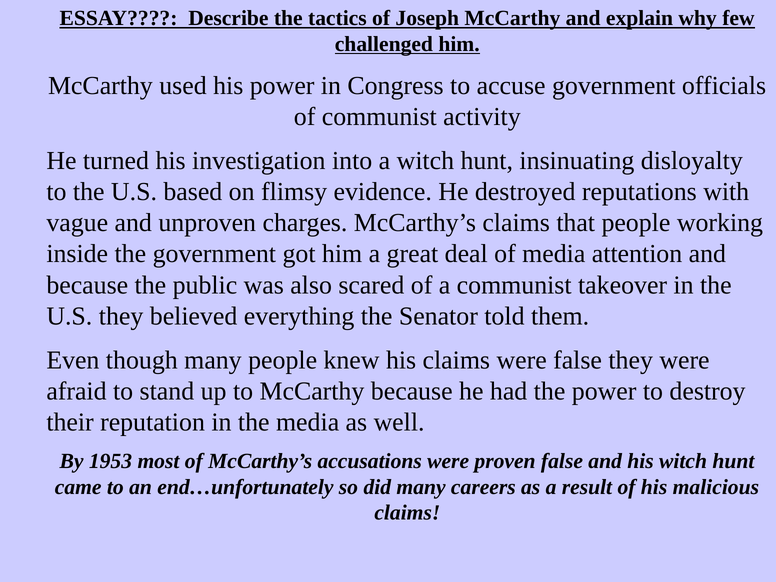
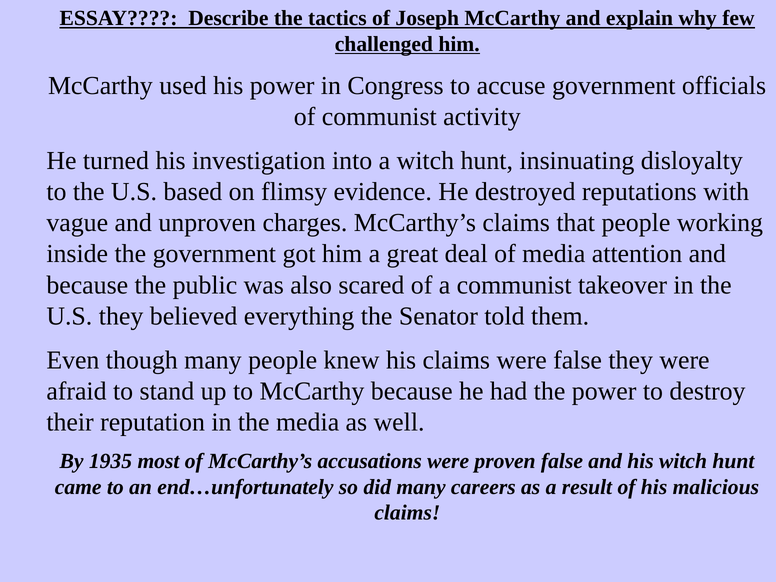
1953: 1953 -> 1935 (110, 461)
